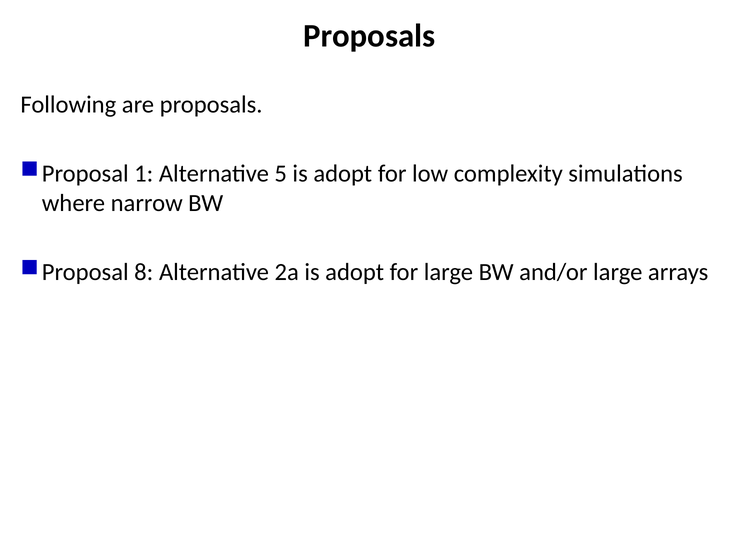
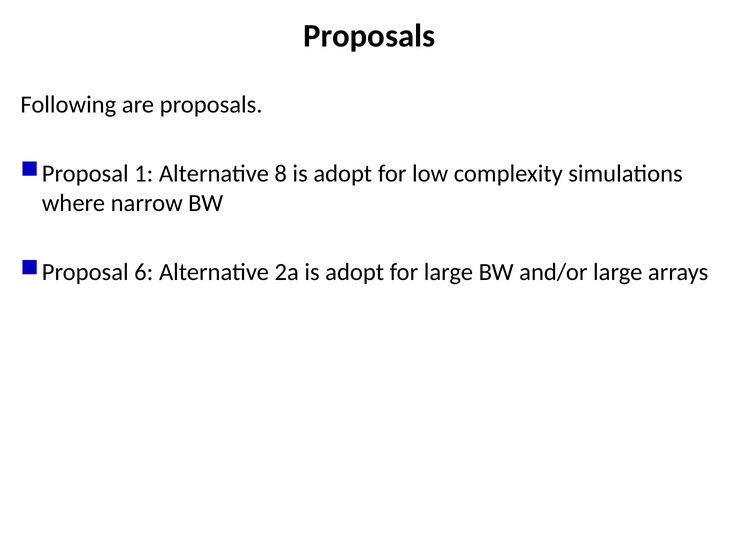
5: 5 -> 8 (281, 174)
8: 8 -> 6 (144, 272)
